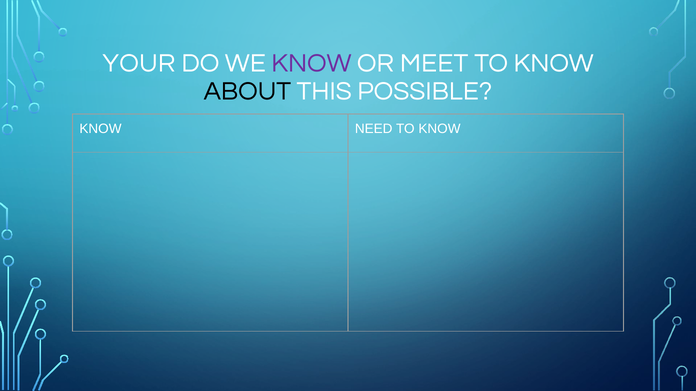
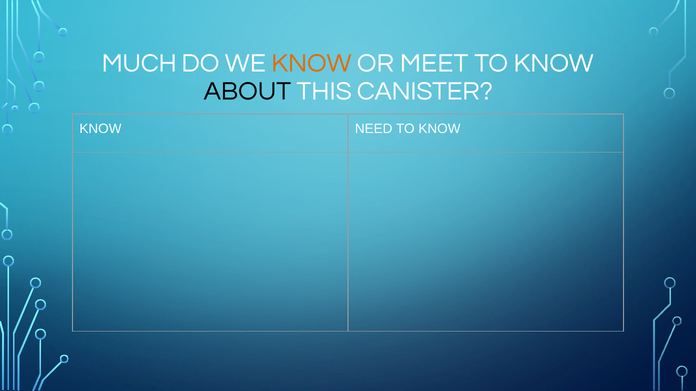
YOUR: YOUR -> MUCH (139, 63)
KNOW colour: purple -> orange (311, 63)
POSSIBLE: POSSIBLE -> CANISTER (425, 91)
